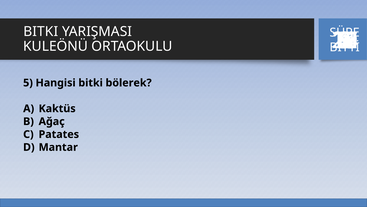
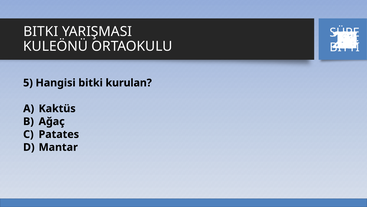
bölerek: bölerek -> kurulan (129, 83)
